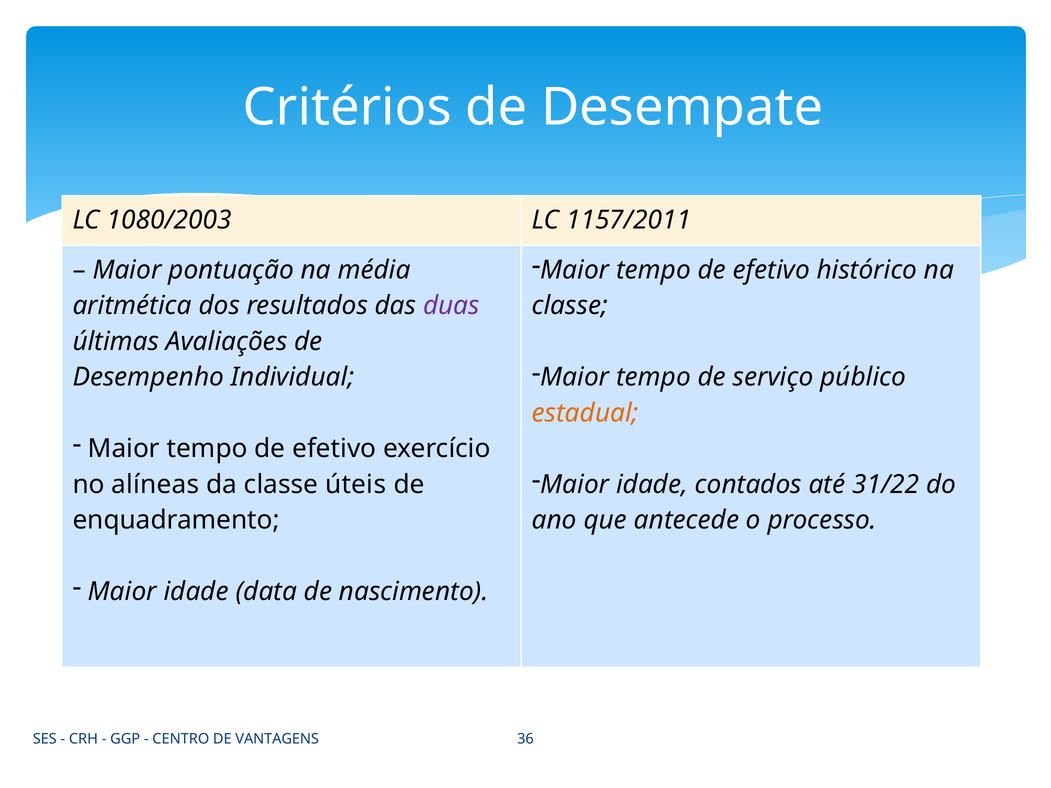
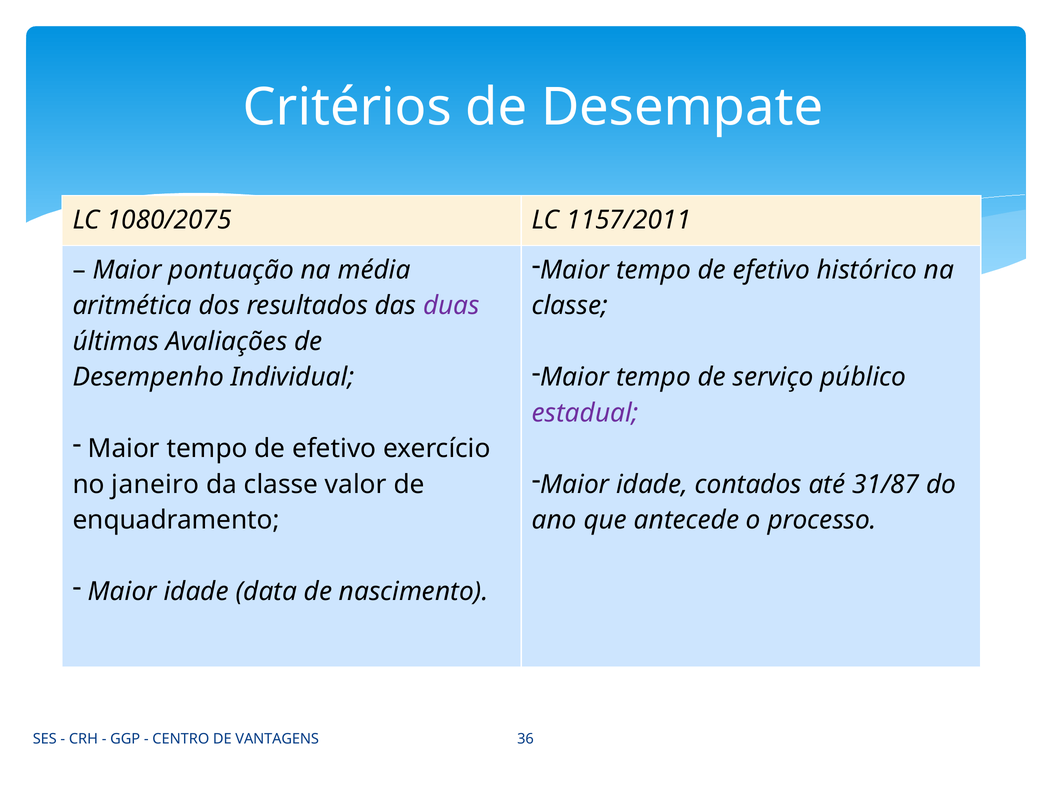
1080/2003: 1080/2003 -> 1080/2075 (169, 220)
estadual colour: orange -> purple (585, 413)
31/22: 31/22 -> 31/87 (886, 485)
alíneas: alíneas -> janeiro (155, 485)
úteis: úteis -> valor (356, 485)
